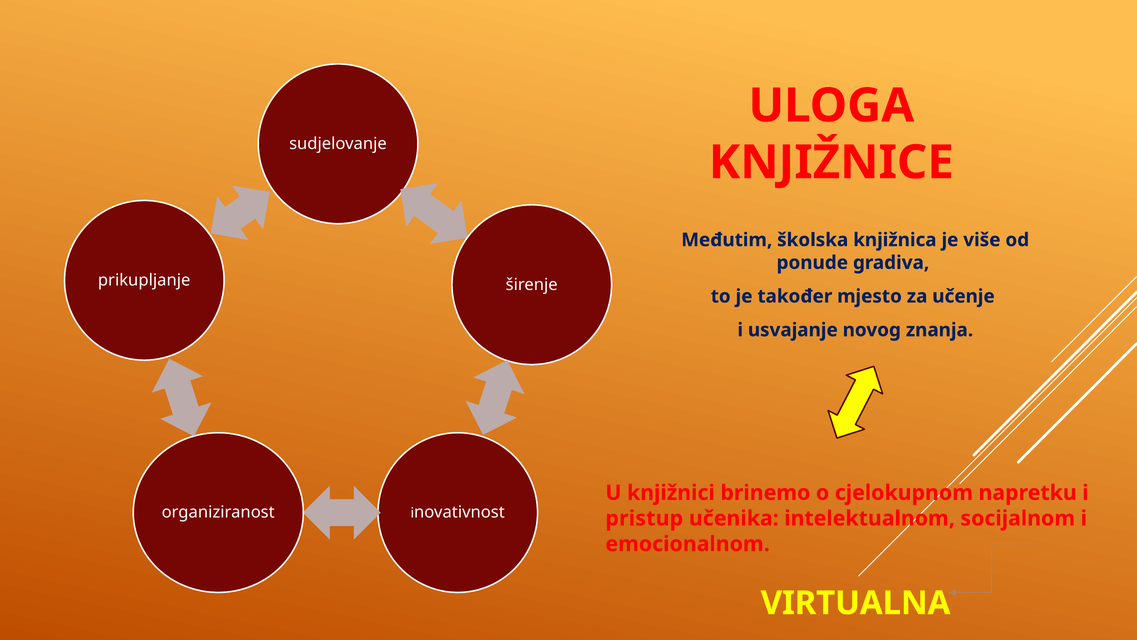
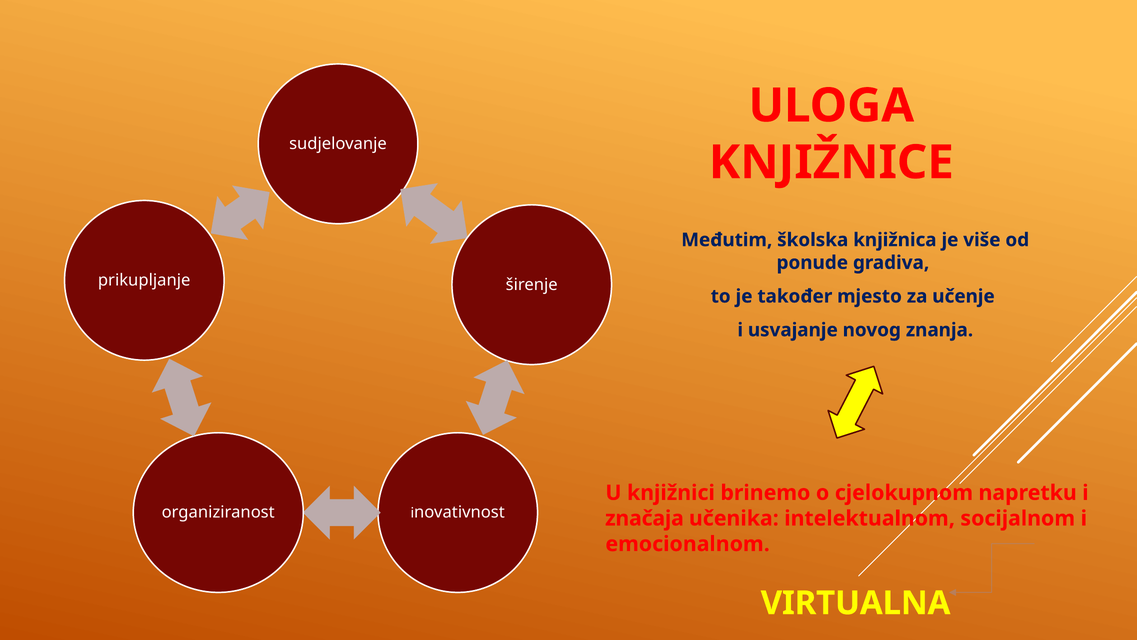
pristup: pristup -> značaja (644, 518)
